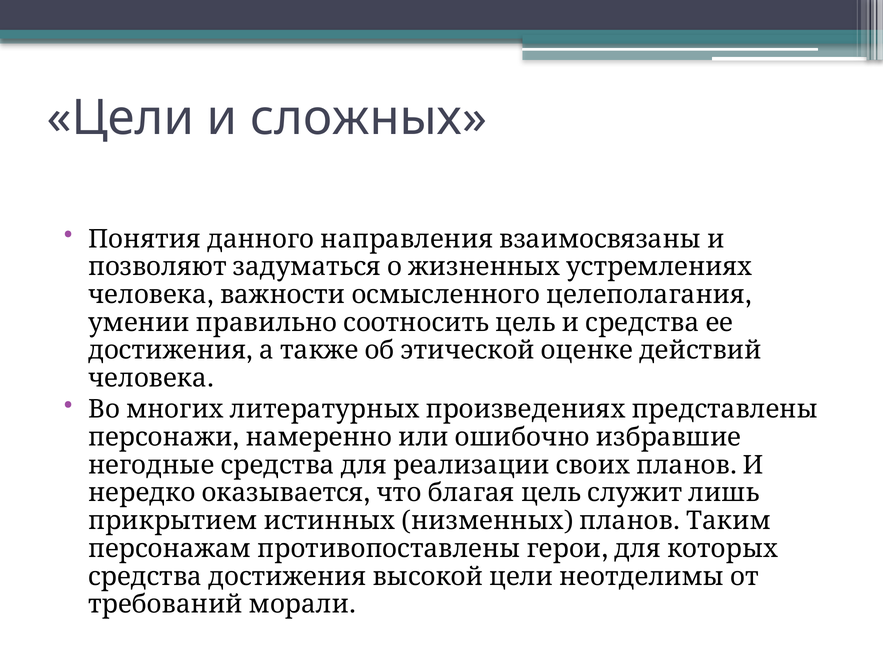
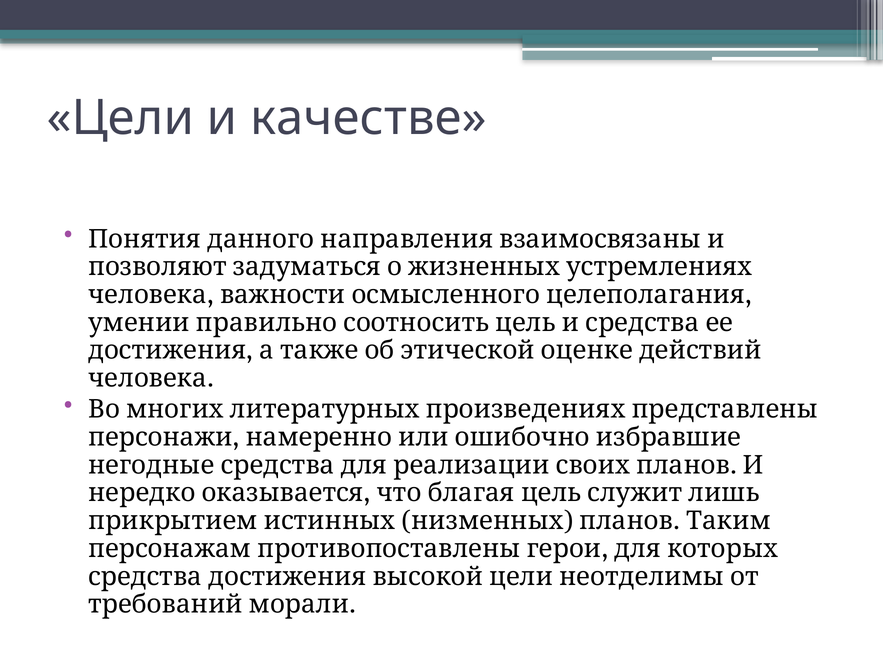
сложных: сложных -> качестве (368, 118)
